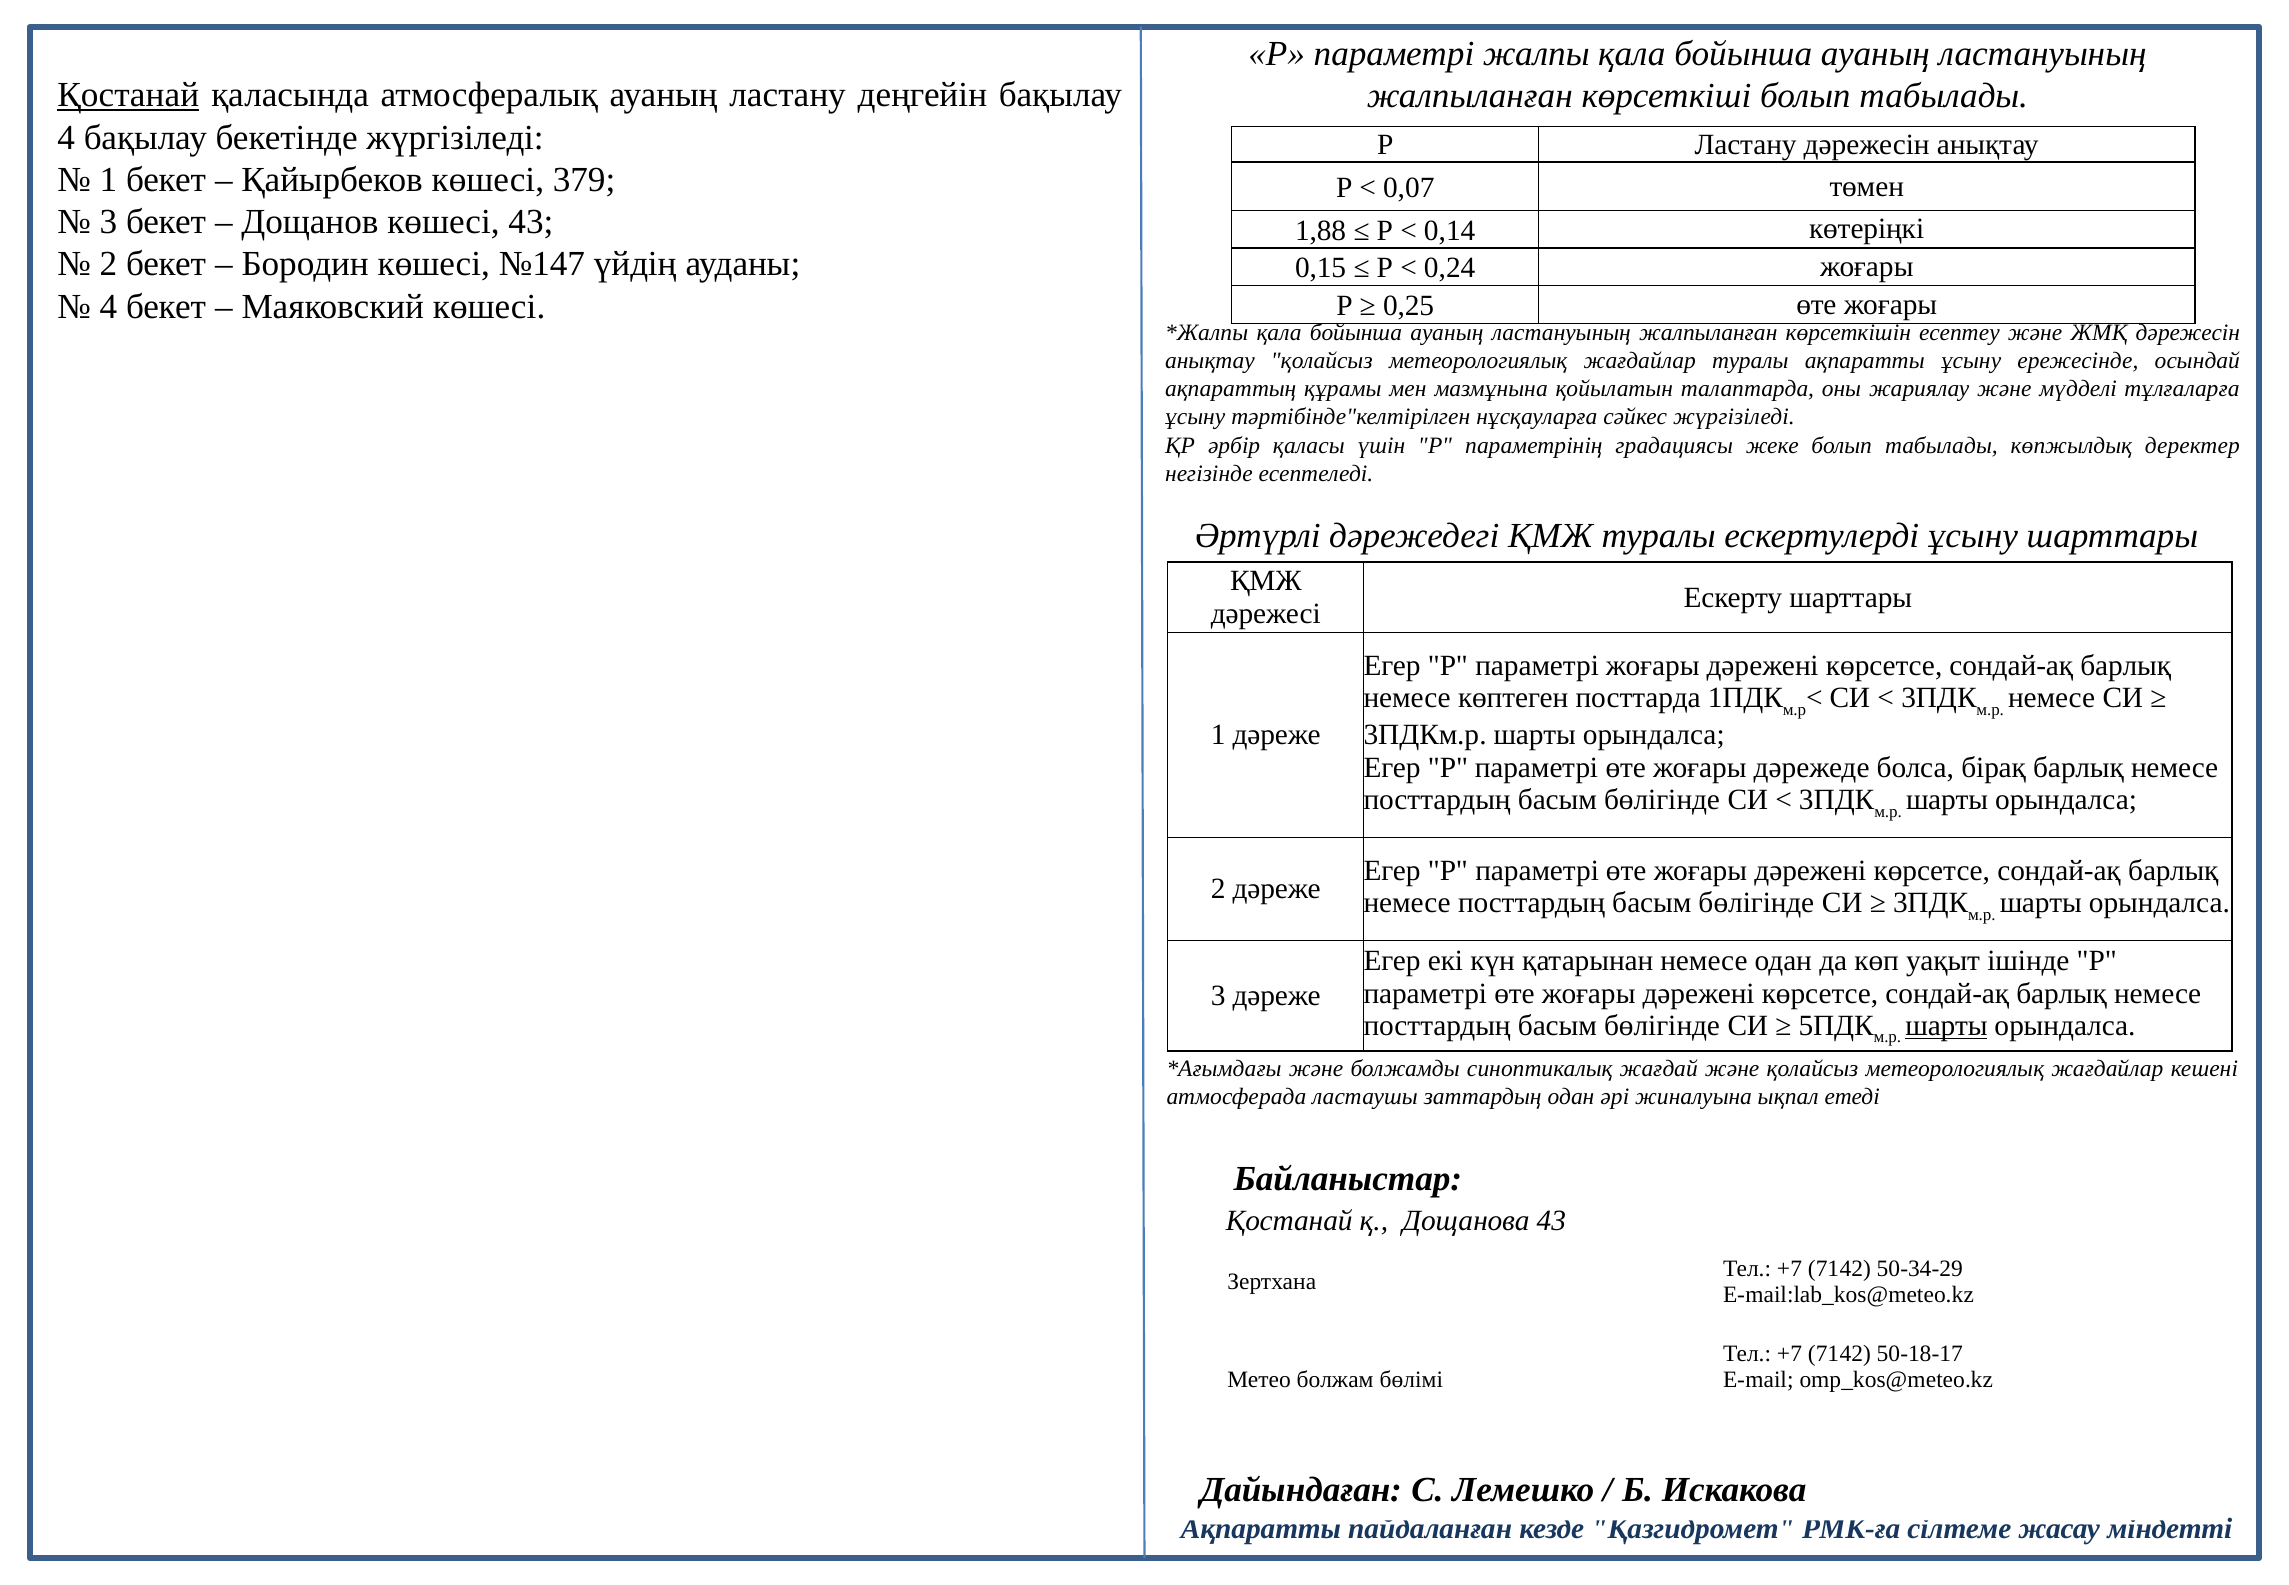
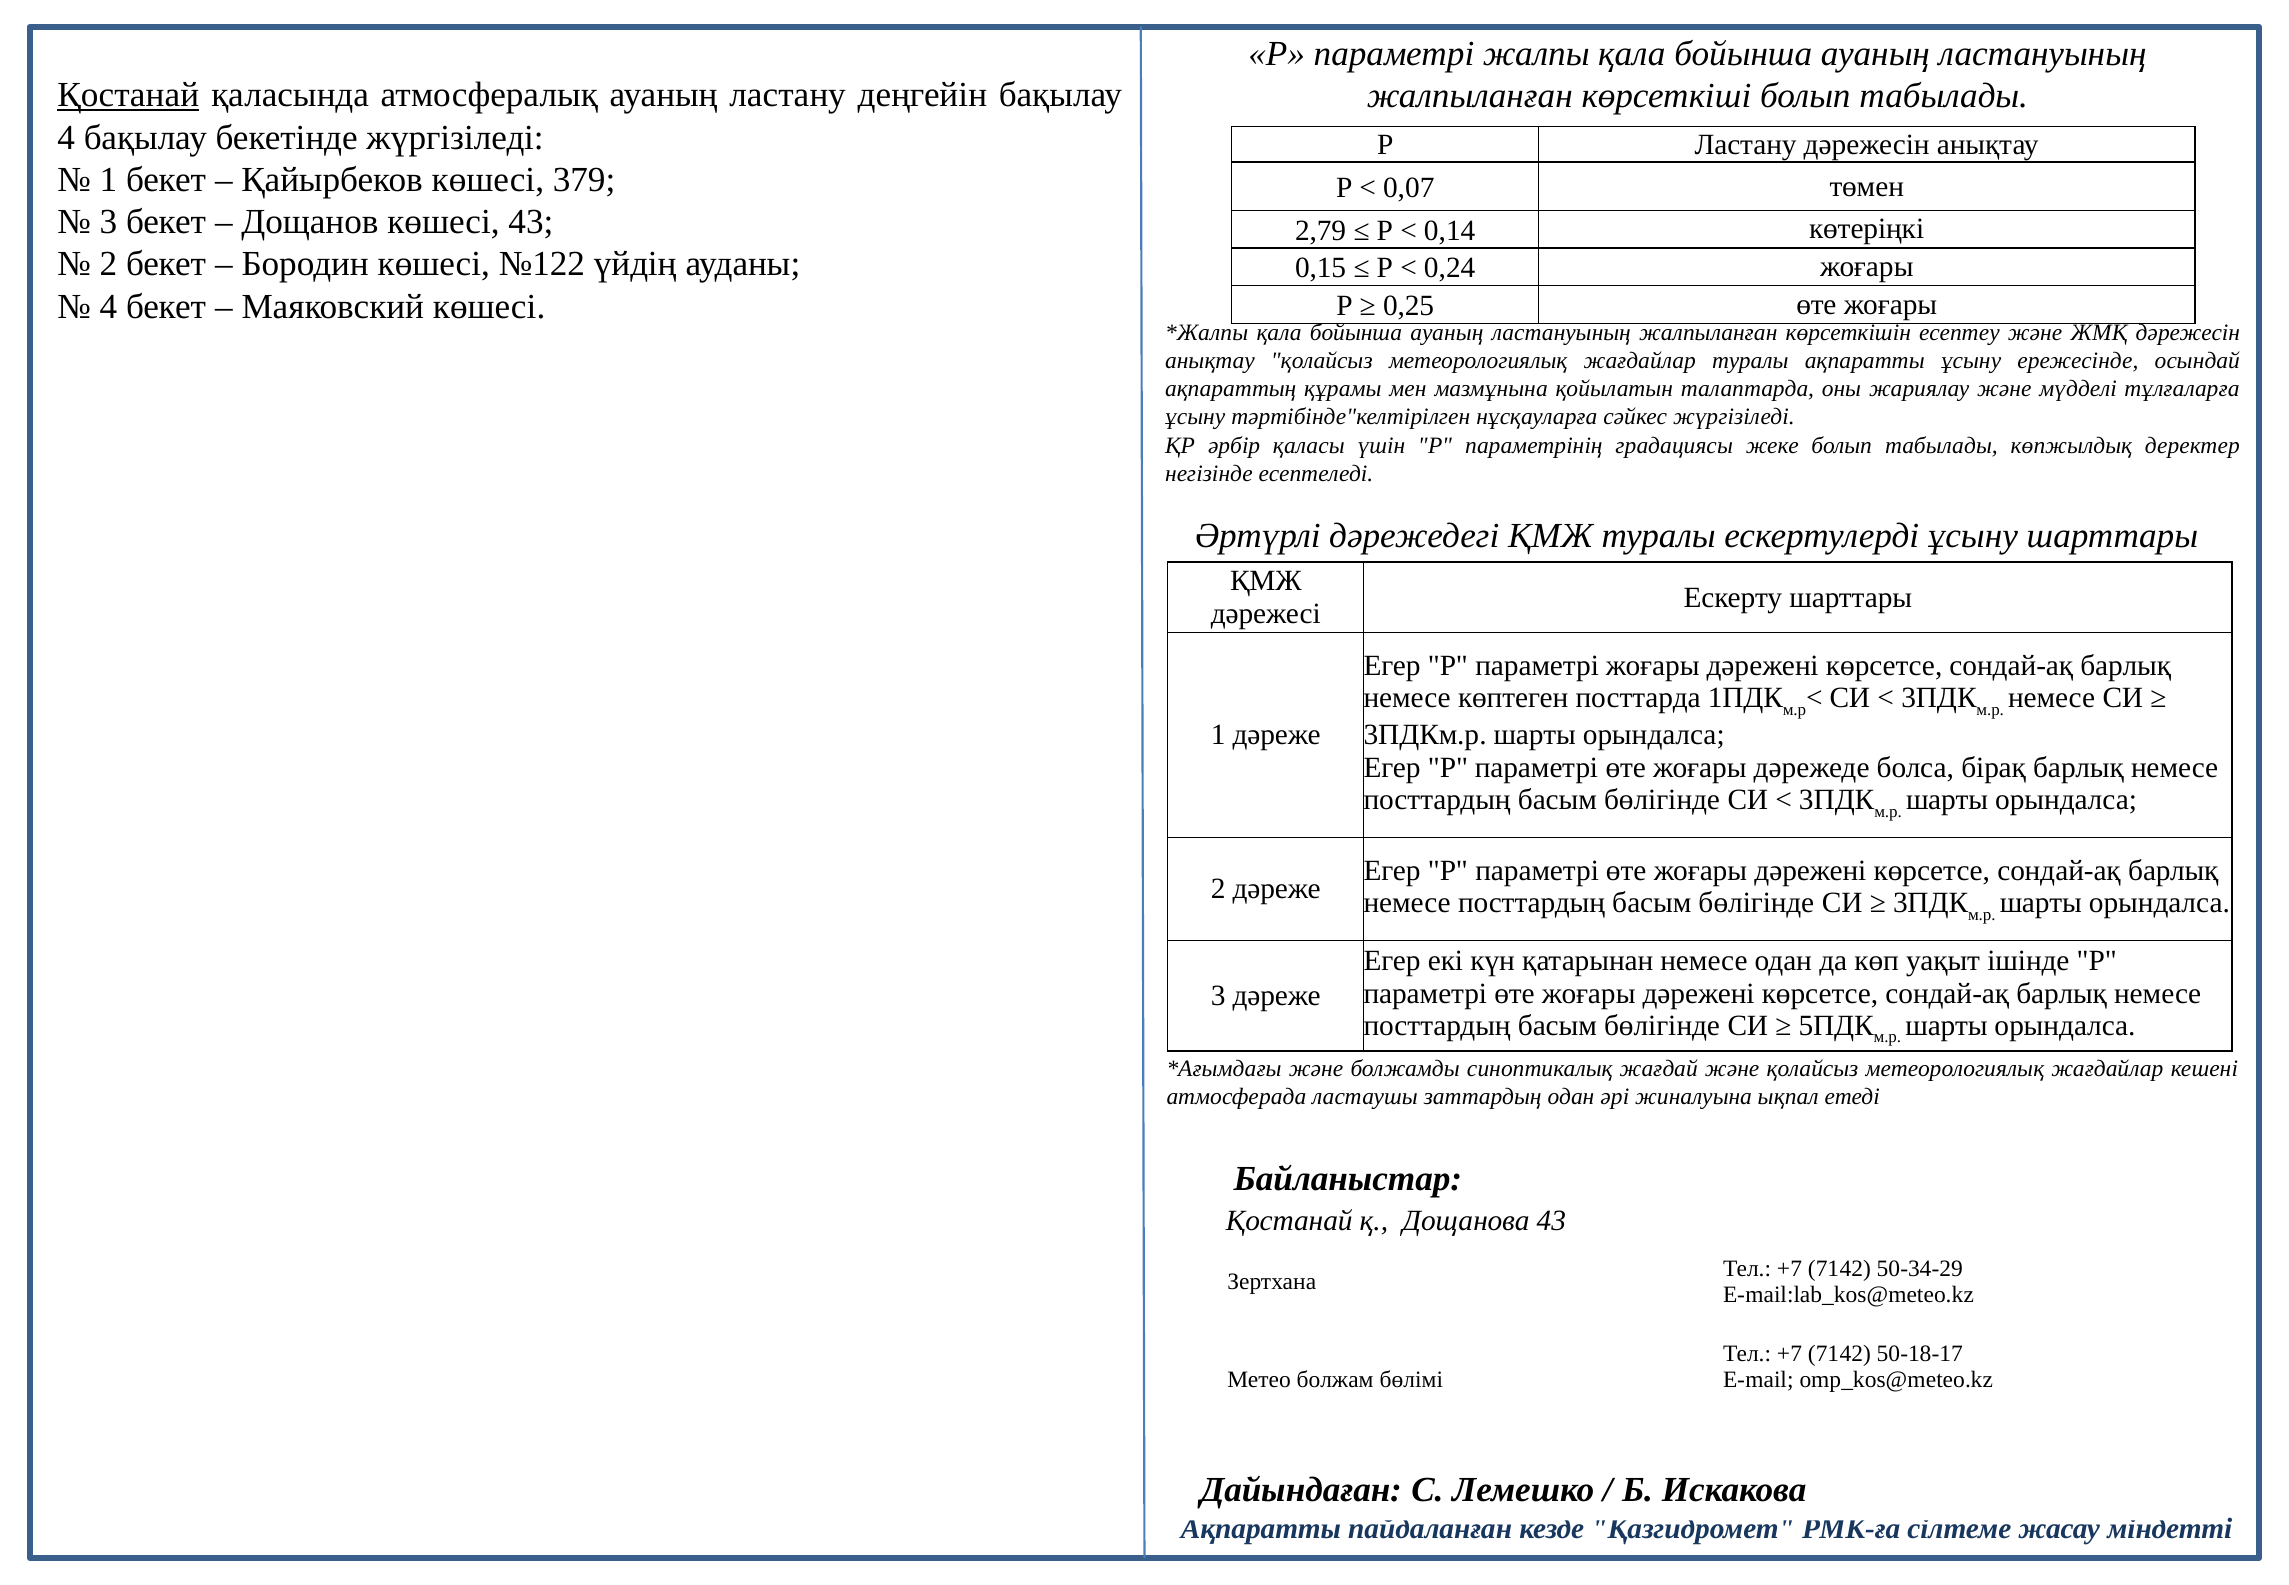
1,88: 1,88 -> 2,79 (1321, 230)
№147: №147 -> №122 (542, 264)
шарты underline: present -> none (1946, 1026)
